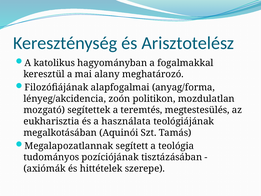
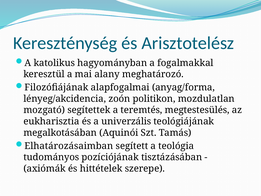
használata: használata -> univerzális (126, 121)
Megalapozatlannak: Megalapozatlannak -> Elhatározásaimban (69, 146)
